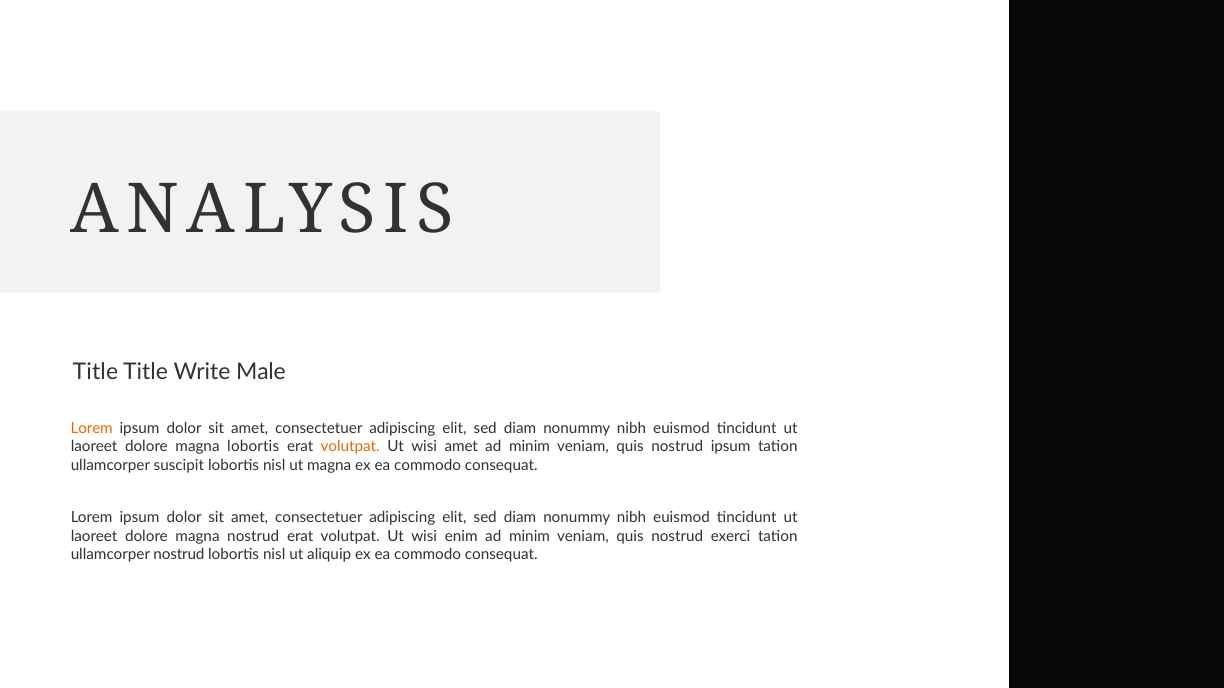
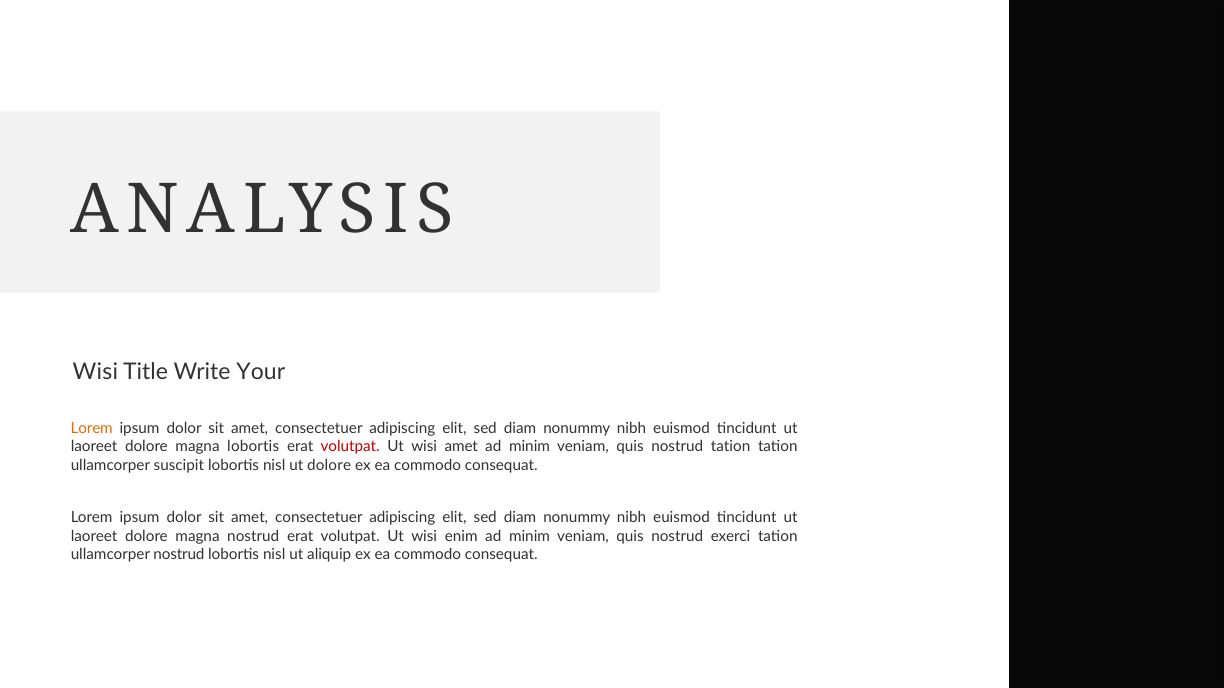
Title: Title -> Wisi (95, 372)
Male: Male -> Your (261, 372)
volutpat colour: orange -> red (350, 447)
nostrud ipsum: ipsum -> tation (731, 447)
ut magna: magna -> dolore (329, 466)
